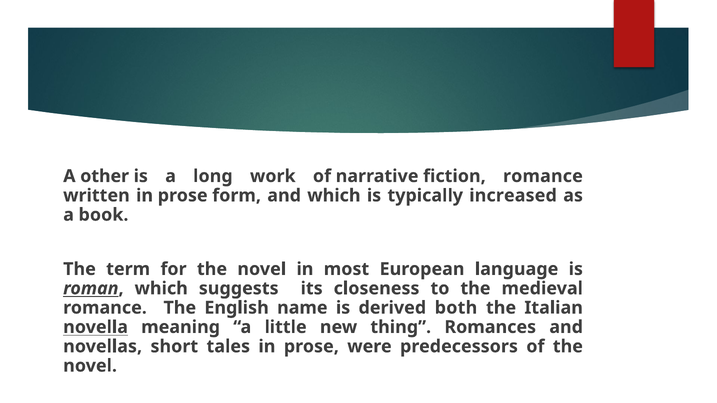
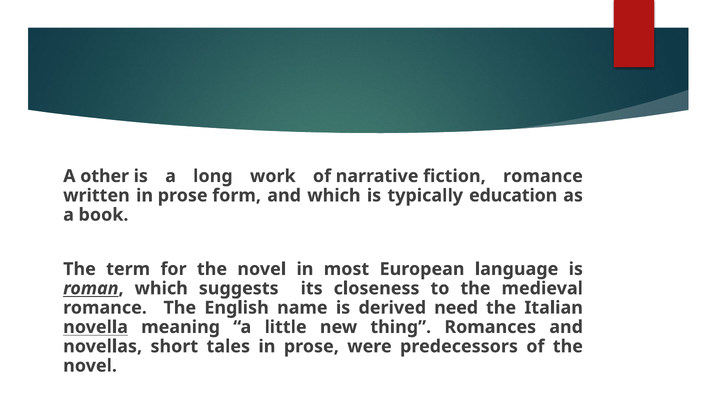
increased: increased -> education (513, 196)
both: both -> need (456, 308)
